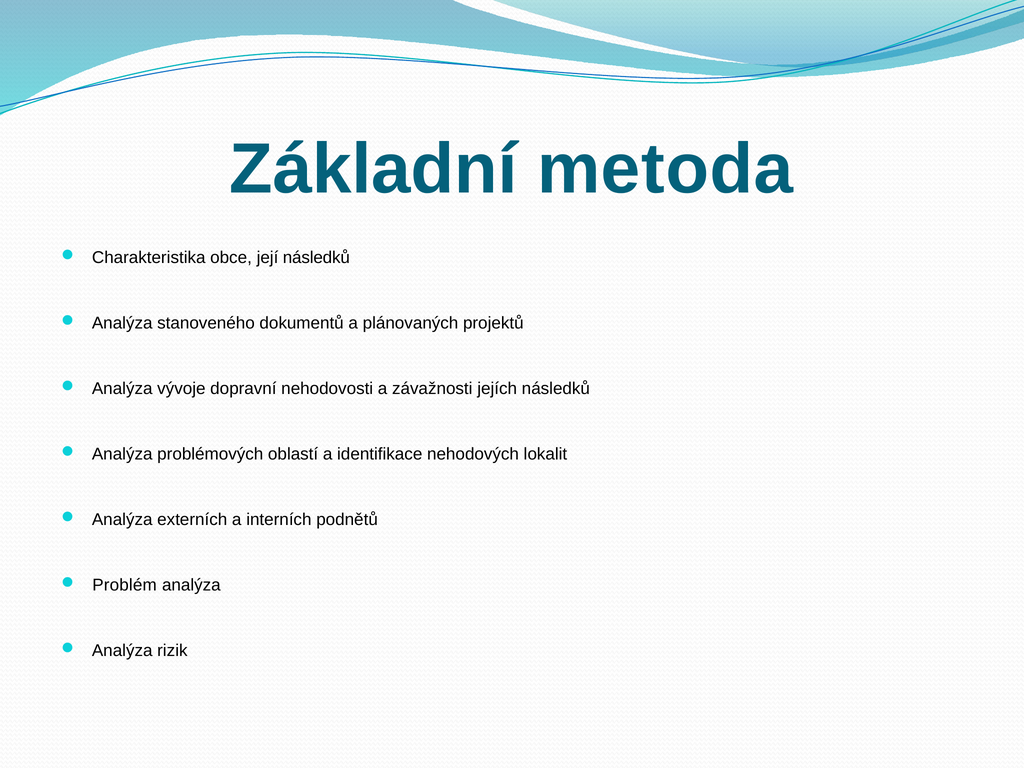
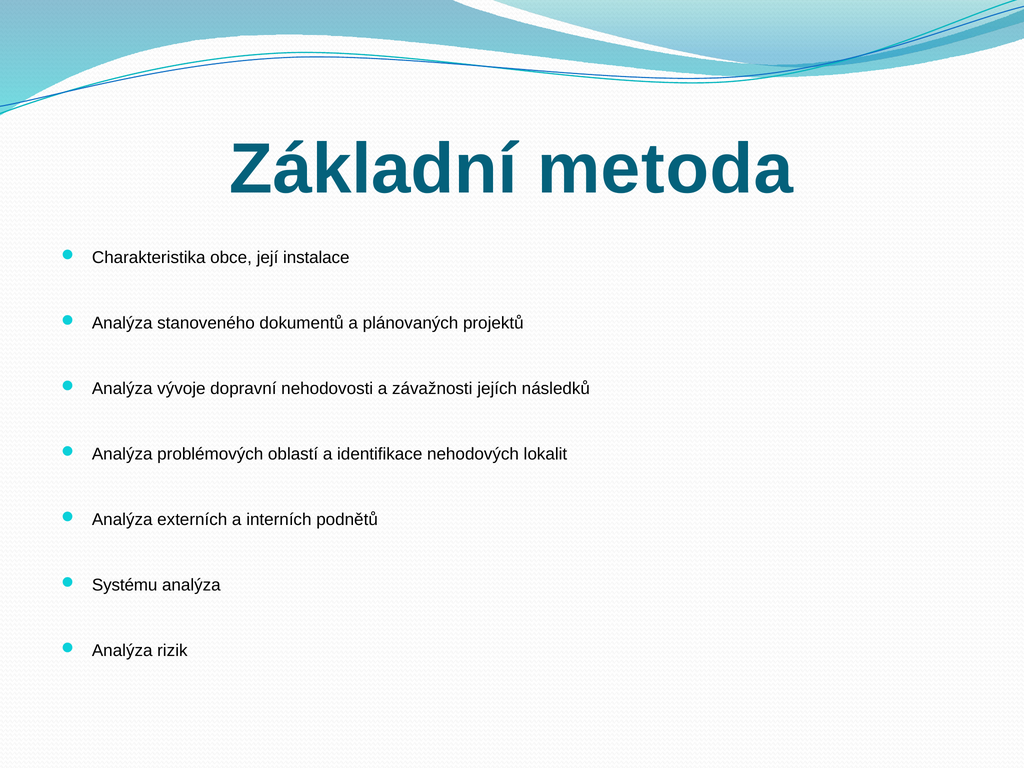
její následků: následků -> instalace (316, 258)
Problém: Problém -> Systému (125, 585)
